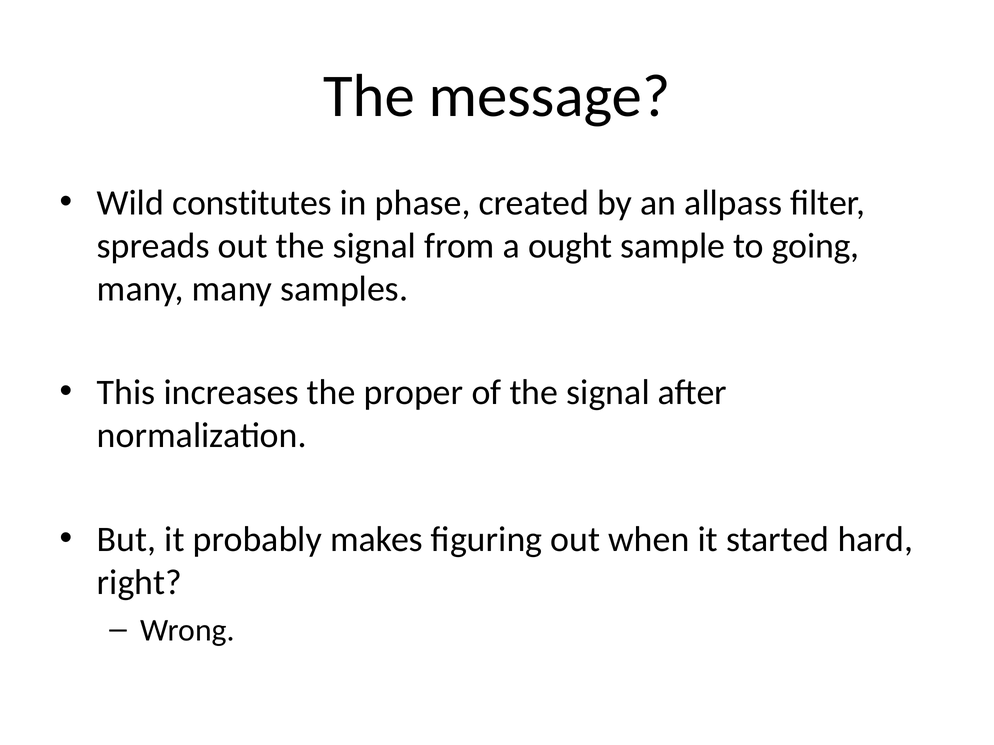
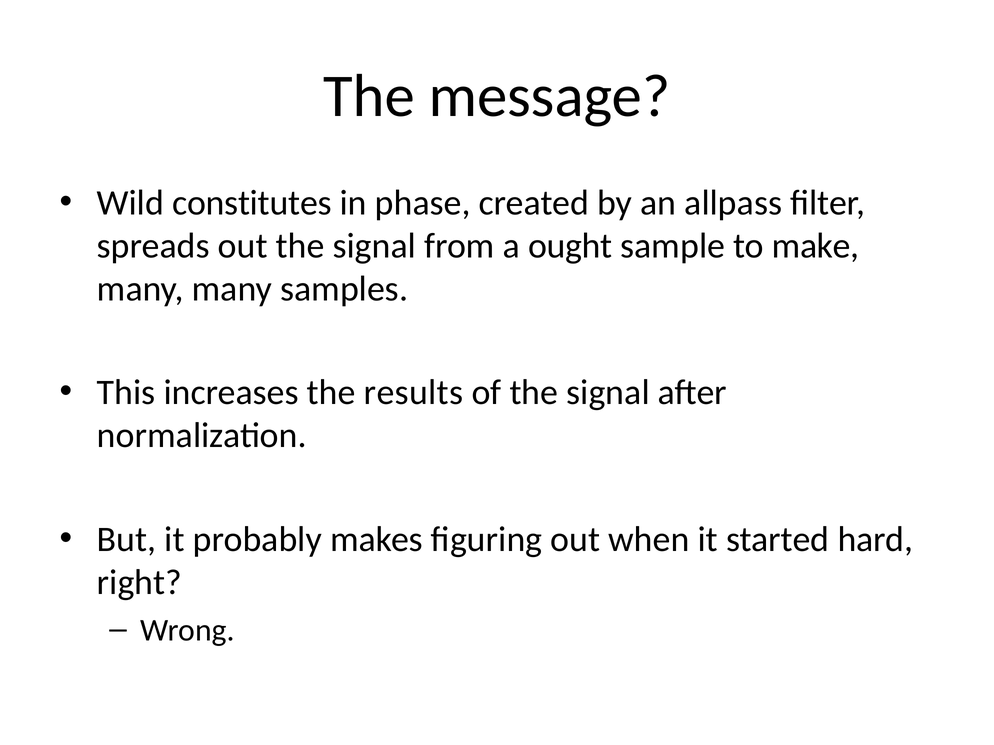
going: going -> make (816, 246)
proper: proper -> results (413, 393)
